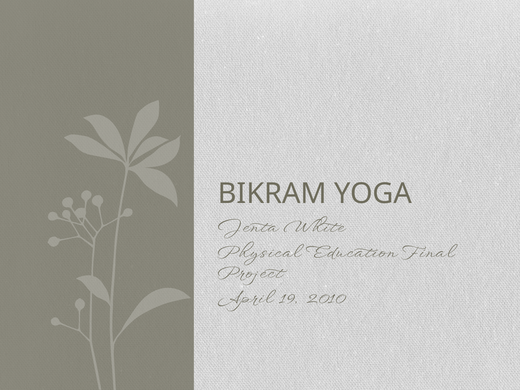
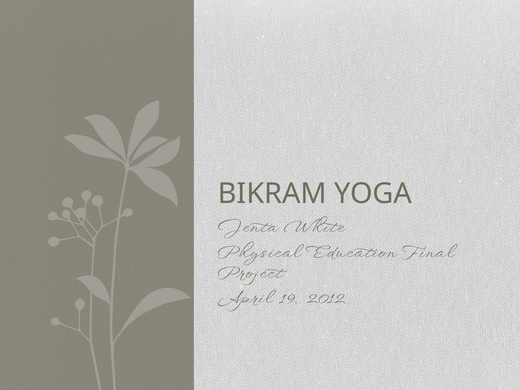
2010: 2010 -> 2012 (325, 297)
